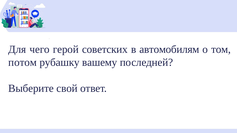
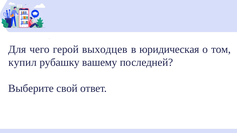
советских: советских -> выходцев (105, 49)
автомобилям: автомобилям -> юридическая (169, 49)
потом: потом -> купил (23, 62)
